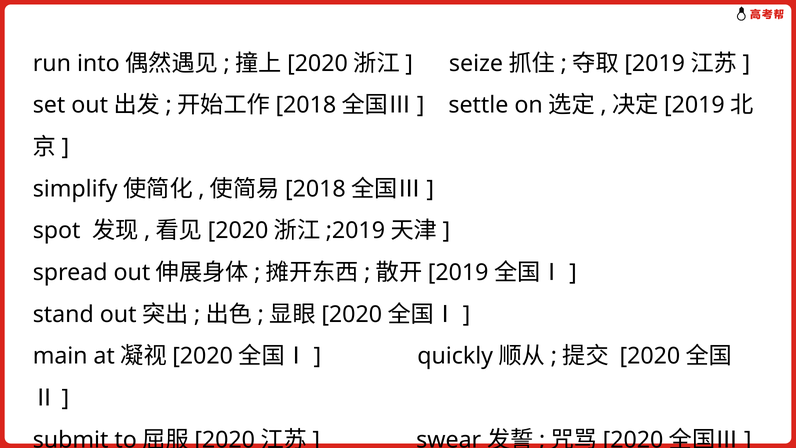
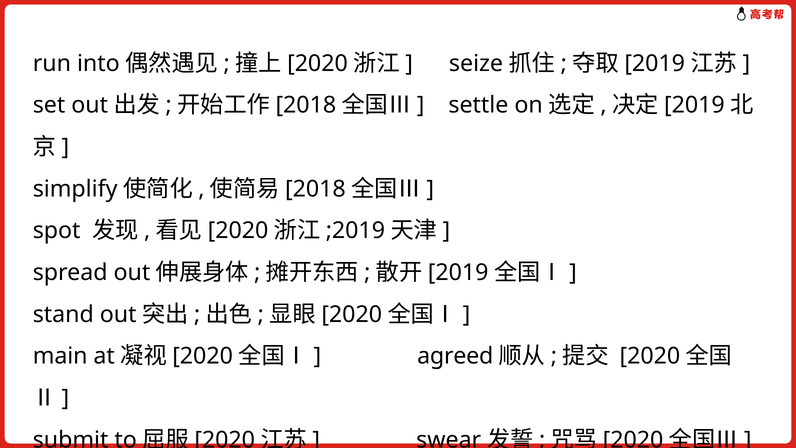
quickly: quickly -> agreed (455, 356)
